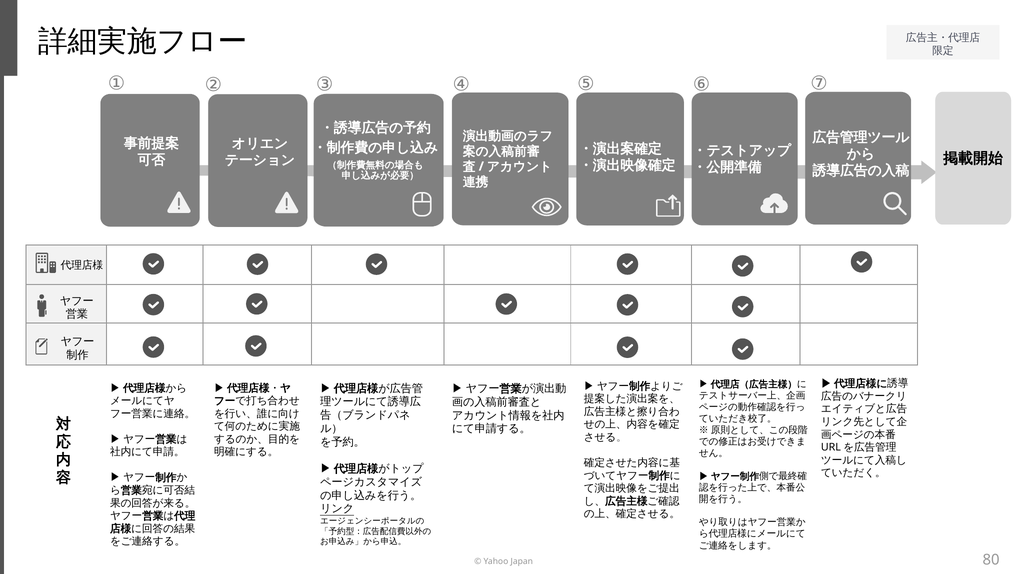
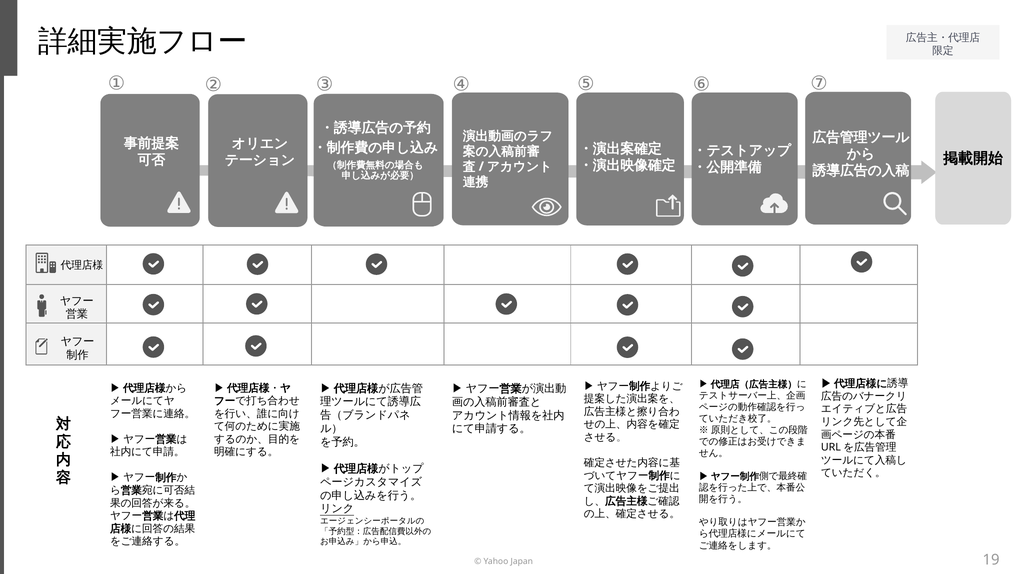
80: 80 -> 19 (991, 560)
